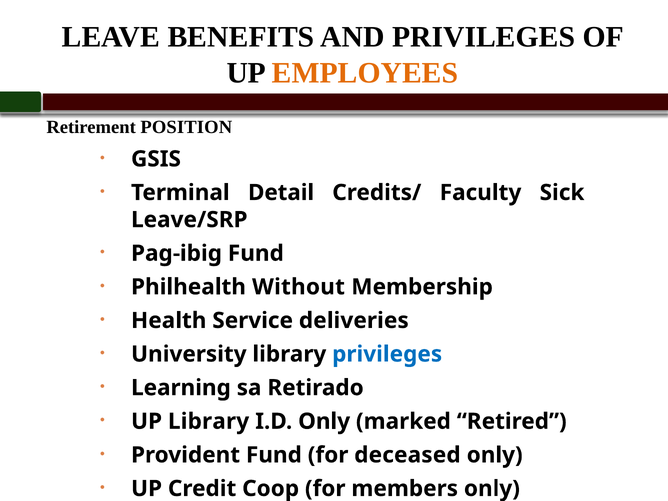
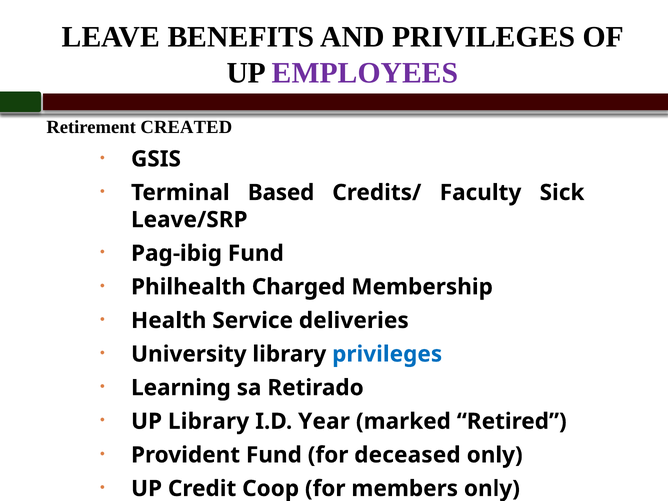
EMPLOYEES colour: orange -> purple (365, 73)
POSITION: POSITION -> CREATED (186, 127)
Detail: Detail -> Based (281, 193)
Without: Without -> Charged (299, 287)
I.D Only: Only -> Year (324, 421)
